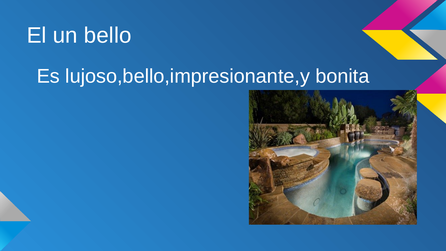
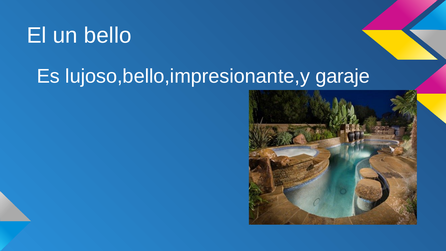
bonita: bonita -> garaje (343, 76)
